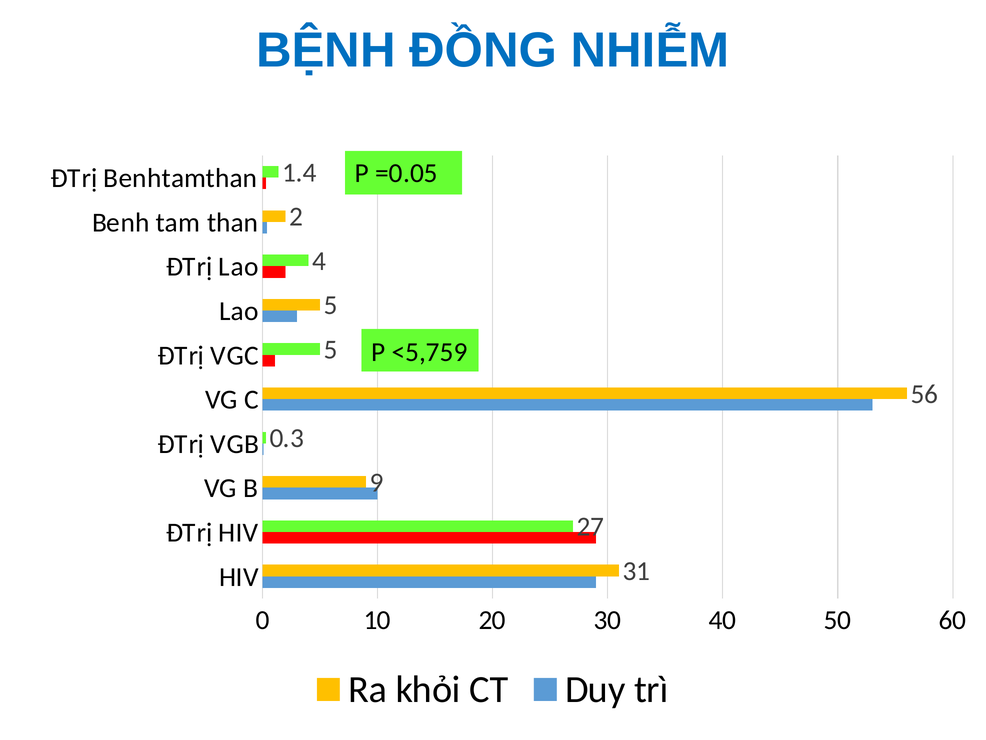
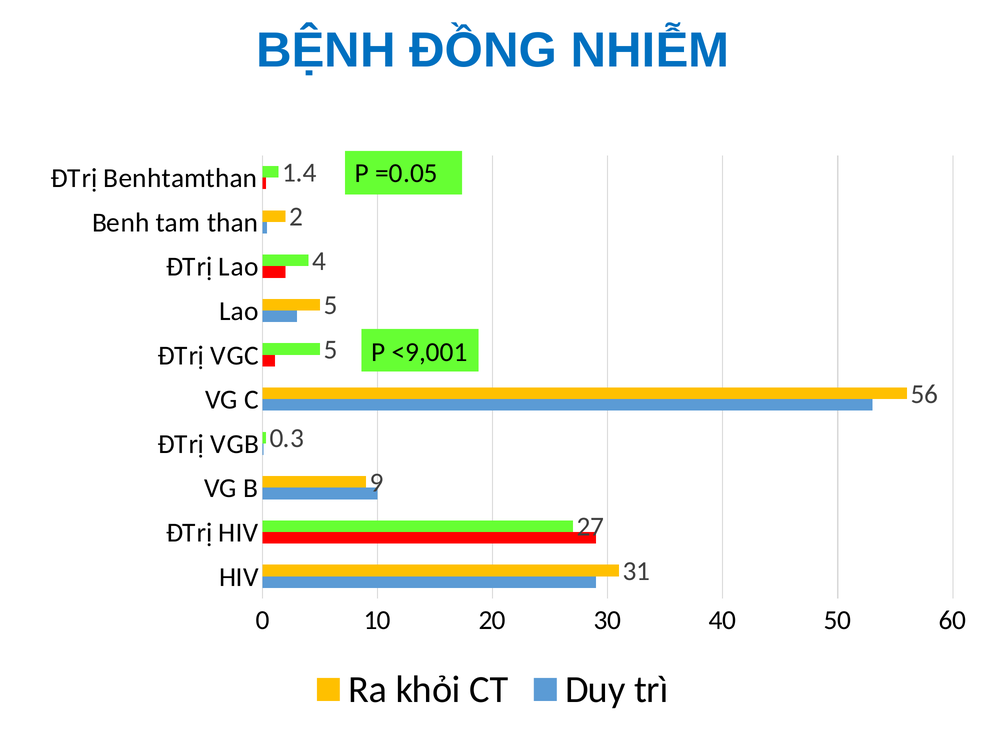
<5,759: <5,759 -> <9,001 (430, 352)
